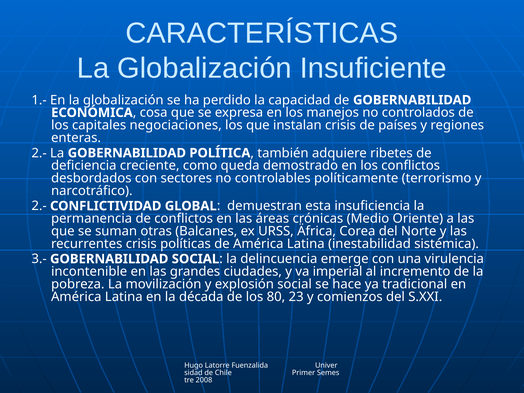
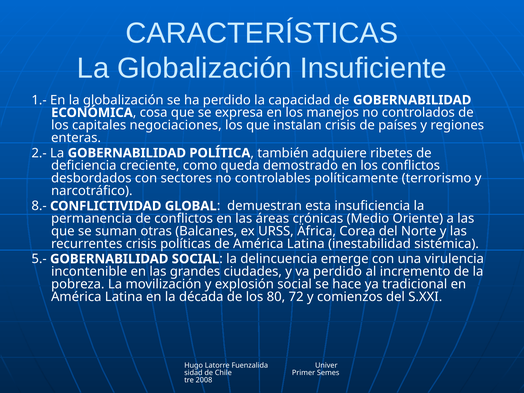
2.-: 2.- -> 8.- (39, 206)
3.-: 3.- -> 5.- (39, 259)
va imperial: imperial -> perdido (337, 272)
23: 23 -> 72 (296, 297)
